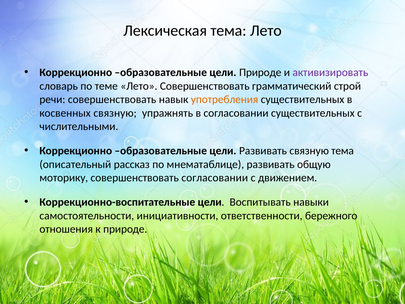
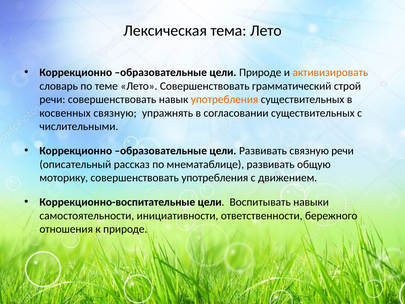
активизировать colour: purple -> orange (330, 72)
связную тема: тема -> речи (343, 151)
совершенствовать согласовании: согласовании -> употребления (215, 178)
